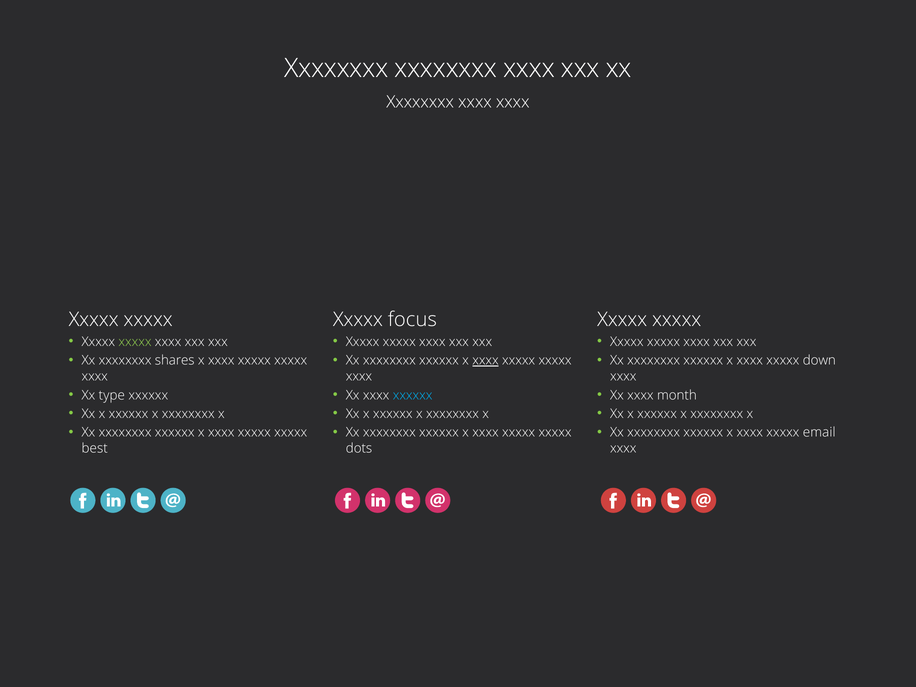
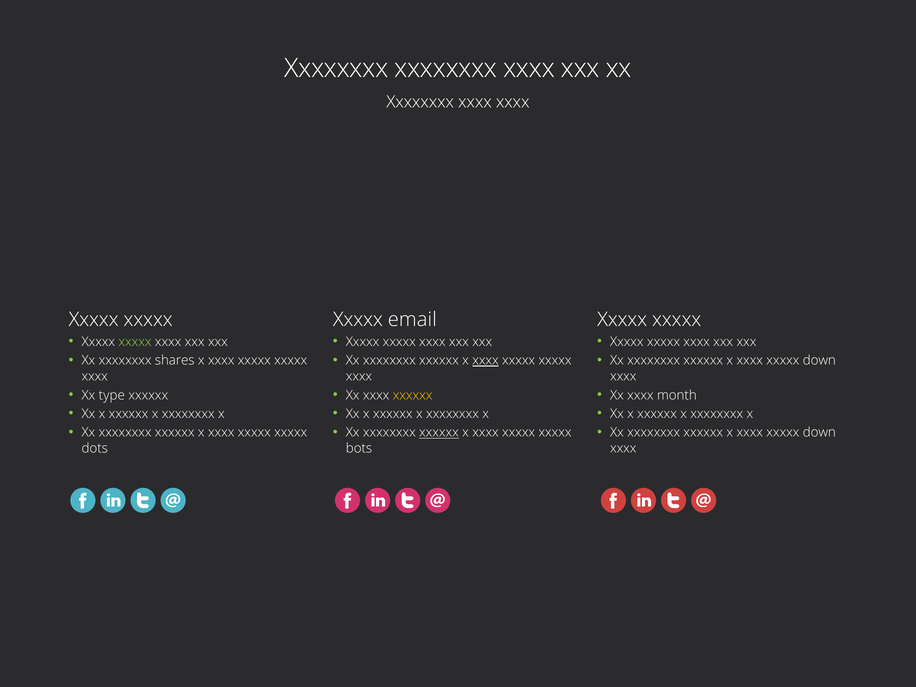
focus: focus -> email (412, 319)
xxxxxx colour: light blue -> yellow (413, 395)
xxxxxx underline: none -> present (439, 432)
email: email -> down (819, 432)
best: best -> dots (95, 448)
dots: dots -> bots (359, 448)
